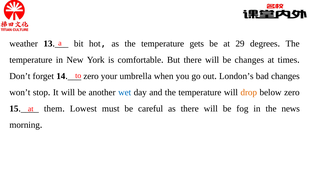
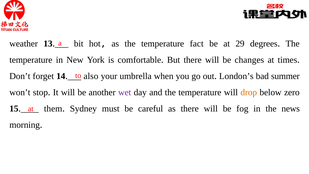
gets: gets -> fact (197, 44)
zero: zero -> also (91, 76)
bad changes: changes -> summer (285, 76)
wet colour: blue -> purple (125, 92)
Lowest: Lowest -> Sydney (83, 109)
